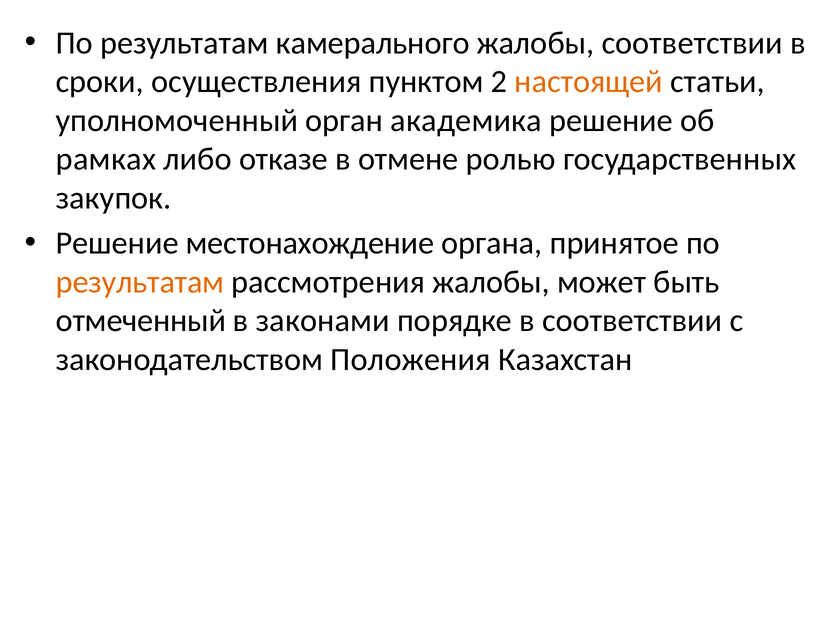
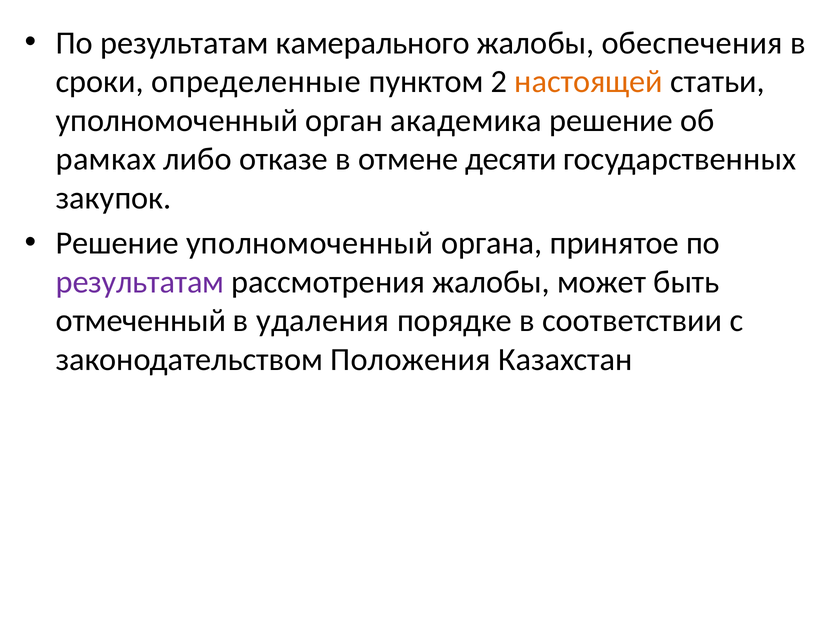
жалобы соответствии: соответствии -> обеспечения (692, 43)
осуществления: осуществления -> определенные (256, 82)
ролью: ролью -> десяти (511, 159)
Решение местонахождение: местонахождение -> уполномоченный (310, 243)
результатам colour: orange -> purple (140, 282)
законами: законами -> удаления (323, 321)
